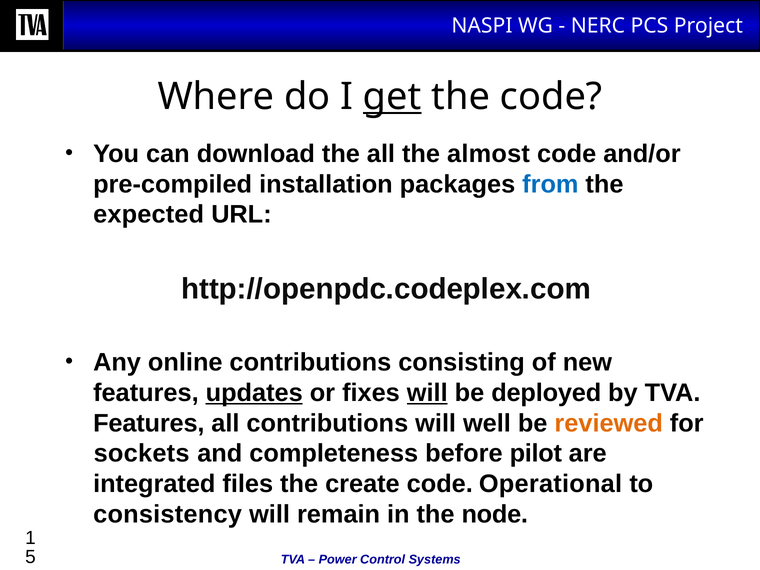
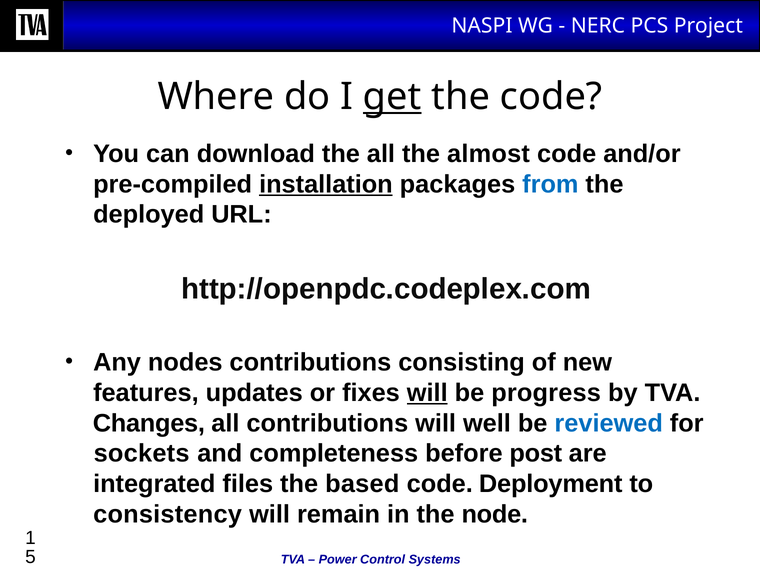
installation underline: none -> present (326, 184)
expected: expected -> deployed (149, 215)
online: online -> nodes (185, 362)
updates underline: present -> none (254, 393)
deployed: deployed -> progress (546, 393)
Features: Features -> Changes (149, 423)
reviewed colour: orange -> blue (609, 423)
pilot: pilot -> post (536, 454)
create: create -> based (362, 484)
Operational: Operational -> Deployment (551, 484)
